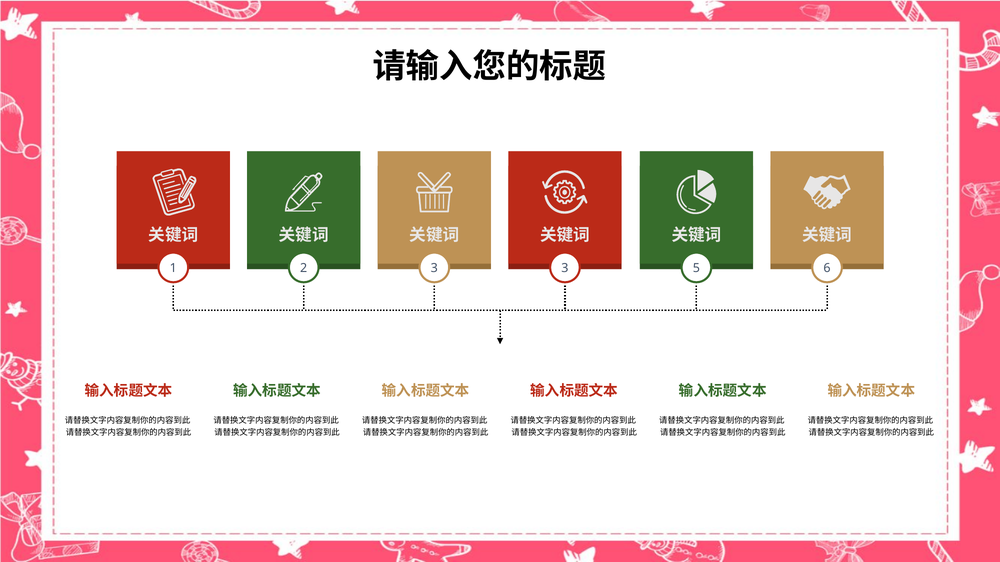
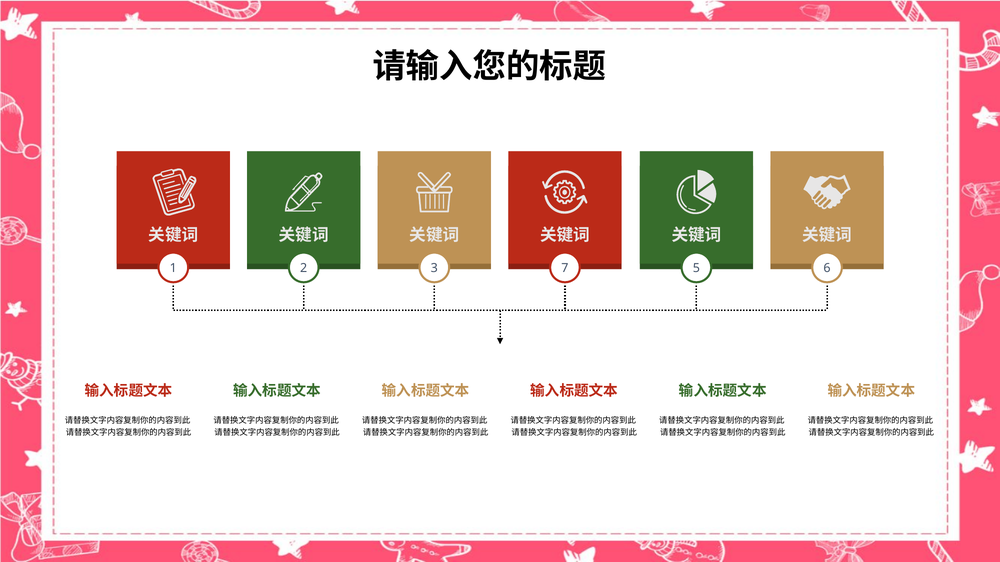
3 3: 3 -> 7 (565, 269)
